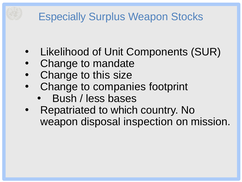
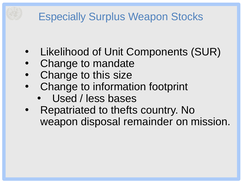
companies: companies -> information (119, 87)
Bush: Bush -> Used (65, 98)
which: which -> thefts (124, 110)
inspection: inspection -> remainder (148, 121)
